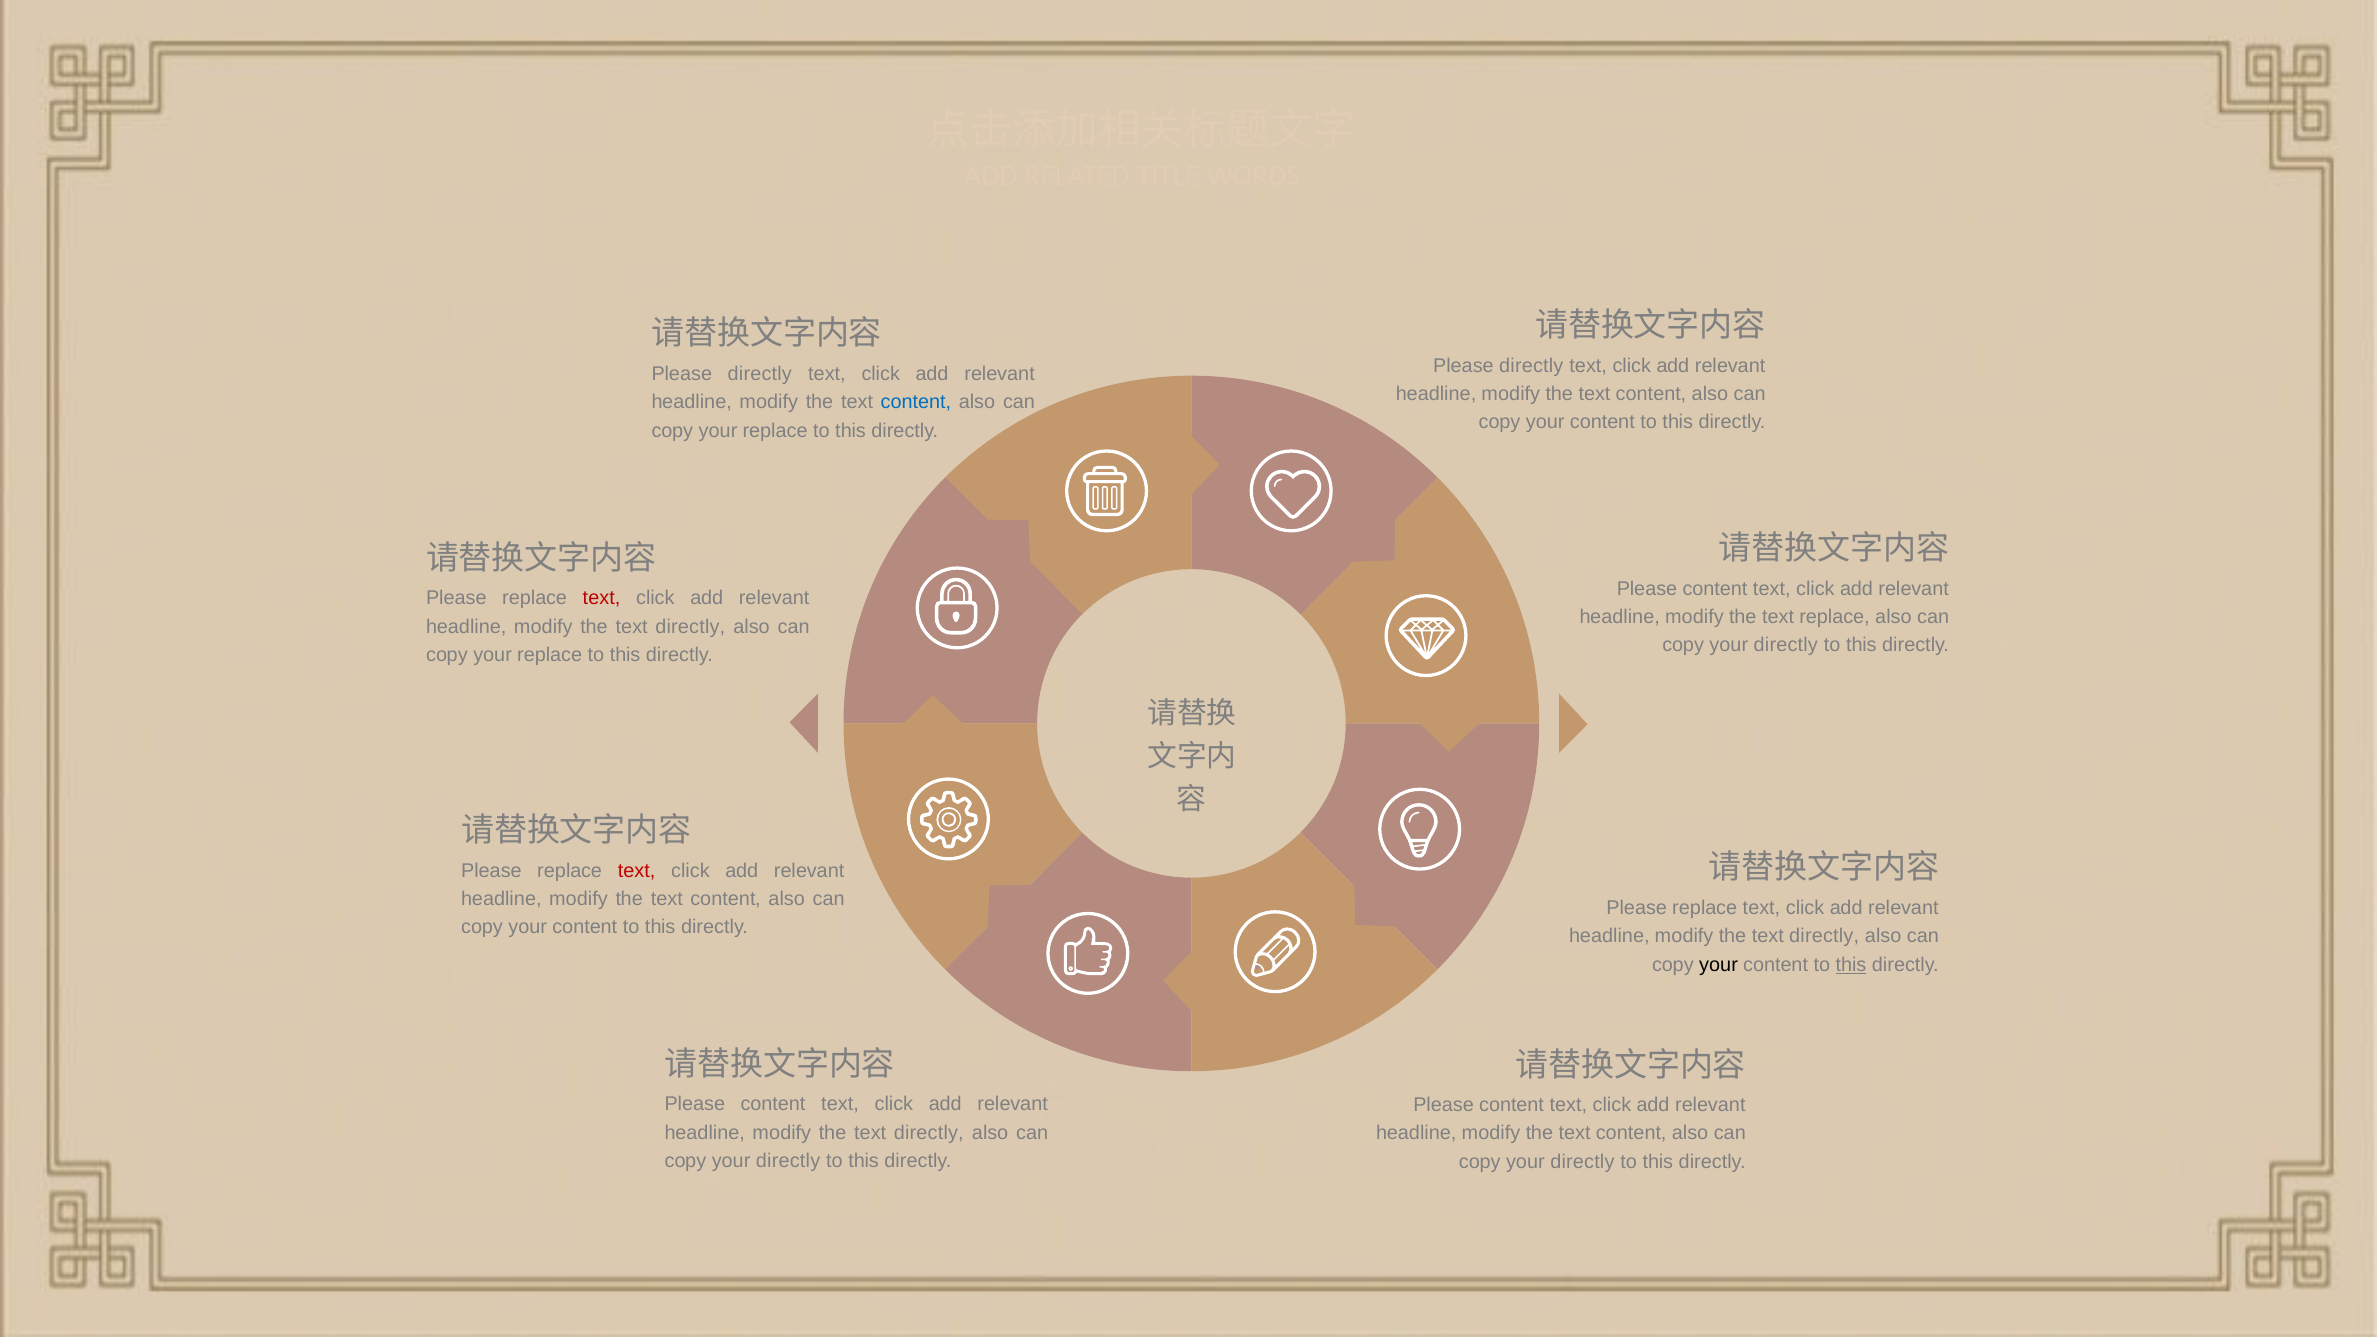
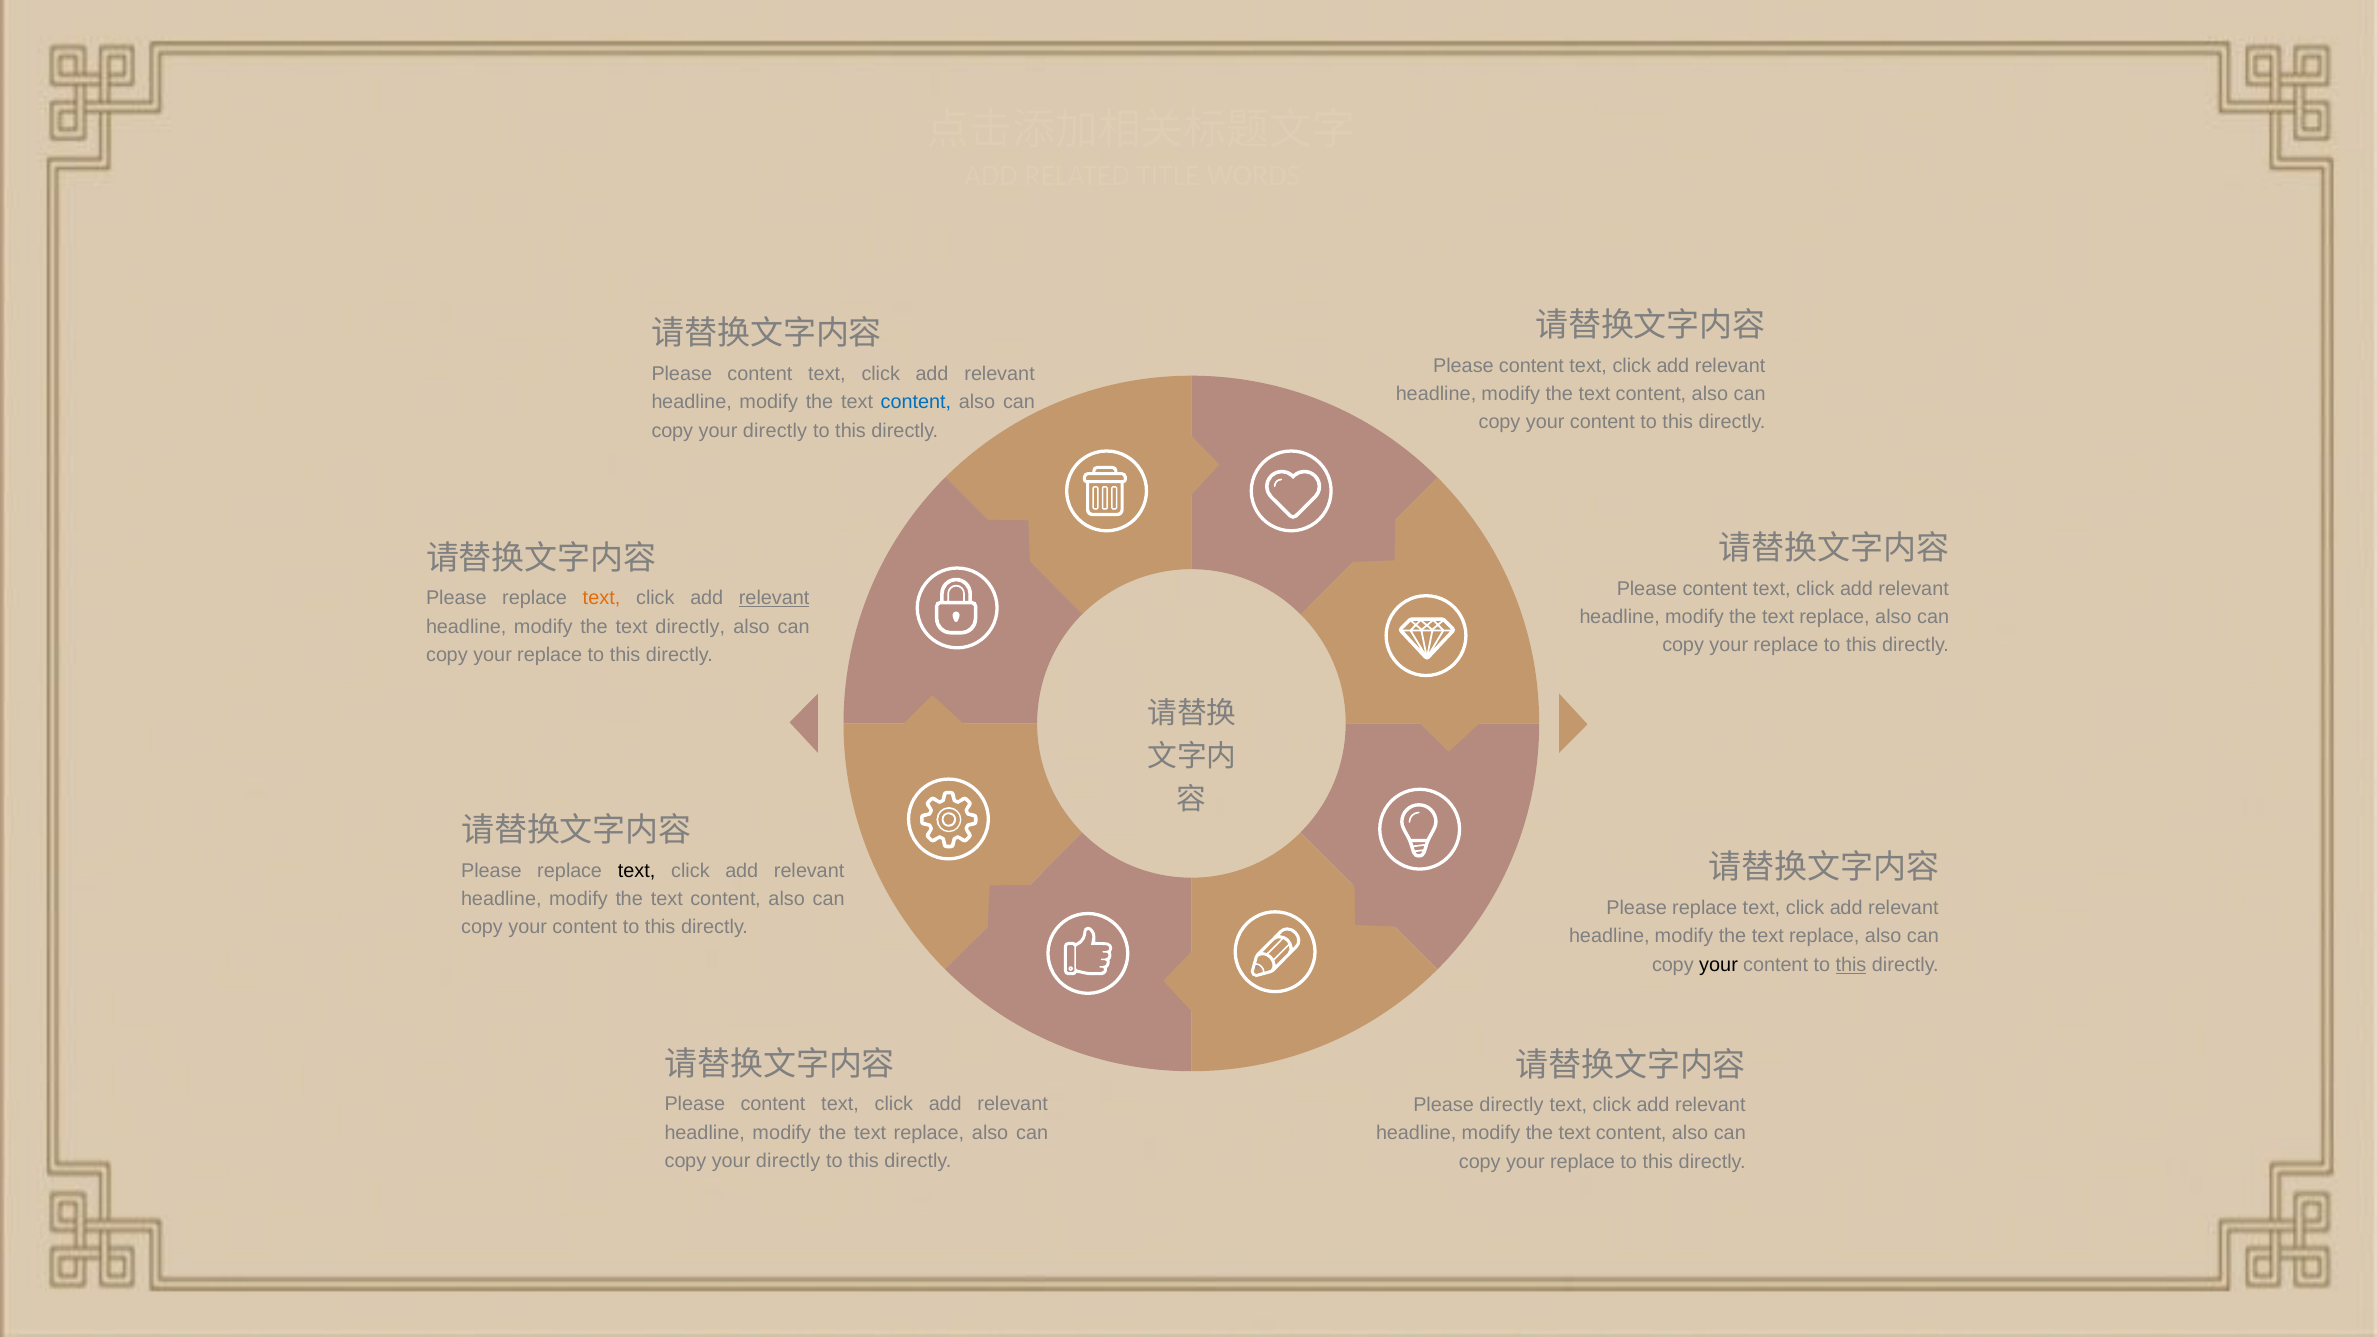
directly: directly -> content (1531, 366)
directly: directly -> content (760, 374)
replace: replace -> directly (775, 431)
text colour: red -> orange (602, 598)
relevant underline: none -> present (774, 598)
directly: directly -> replace (1786, 646)
text colour: red -> black (637, 871)
directly: directly -> replace (1824, 936)
content: content -> directly (1511, 1105)
directly: directly -> replace (929, 1133)
directly: directly -> replace (1582, 1162)
